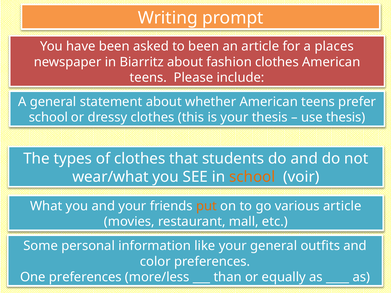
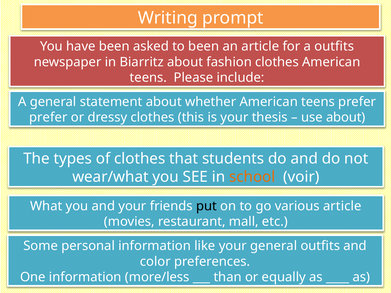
a places: places -> outfits (334, 46)
school: school -> prefer (48, 118)
use thesis: thesis -> about (346, 118)
put colour: orange -> black (206, 206)
One preferences: preferences -> information (85, 277)
